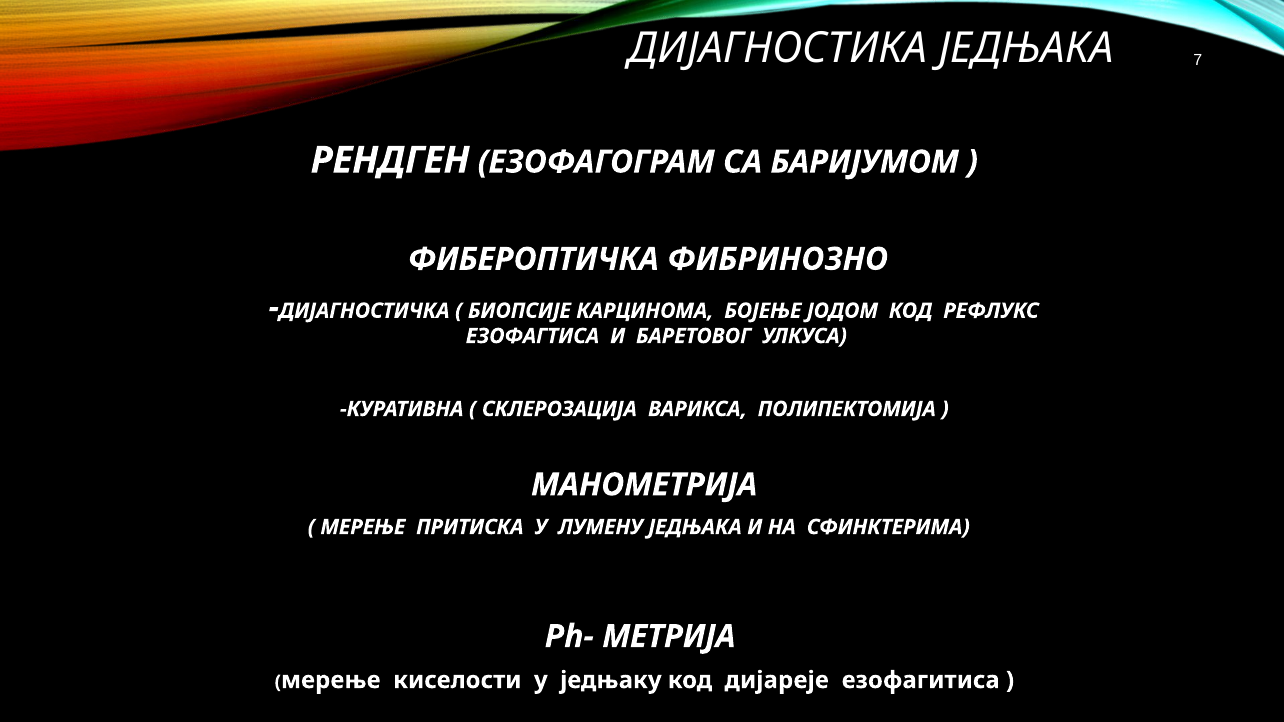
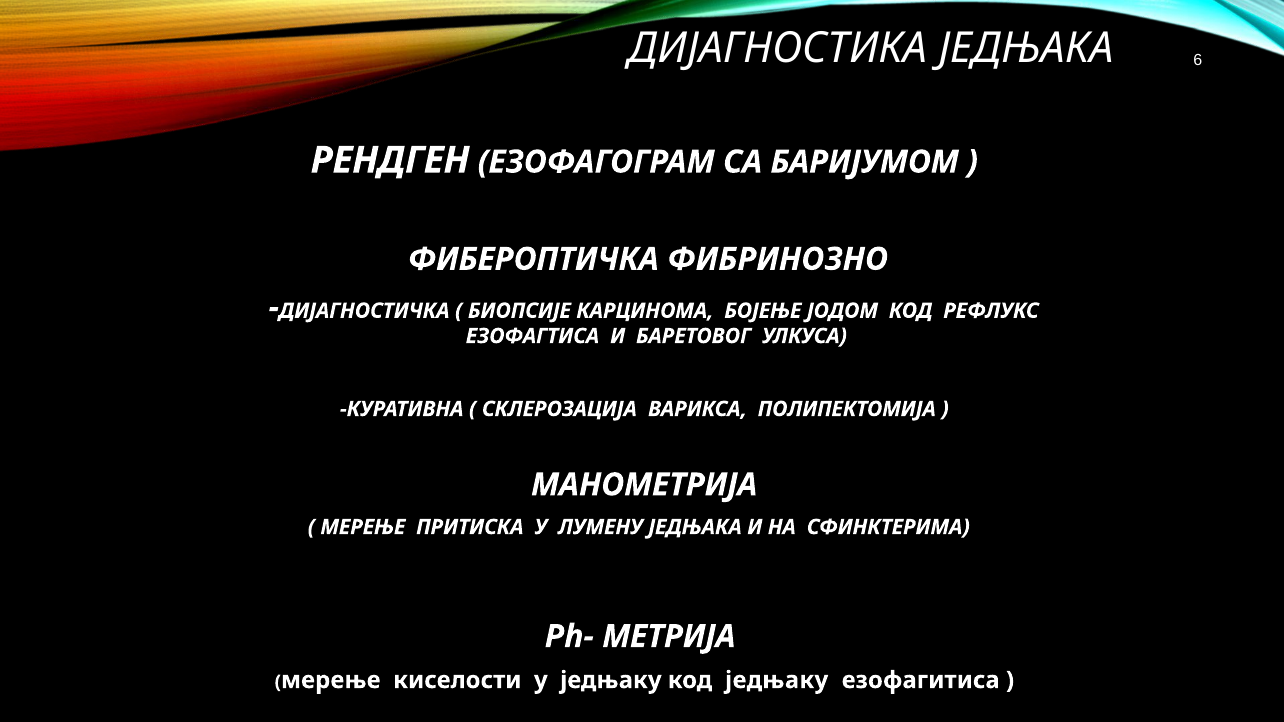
7: 7 -> 6 (1198, 60)
код дијареје: дијареје -> једњаку (777, 680)
